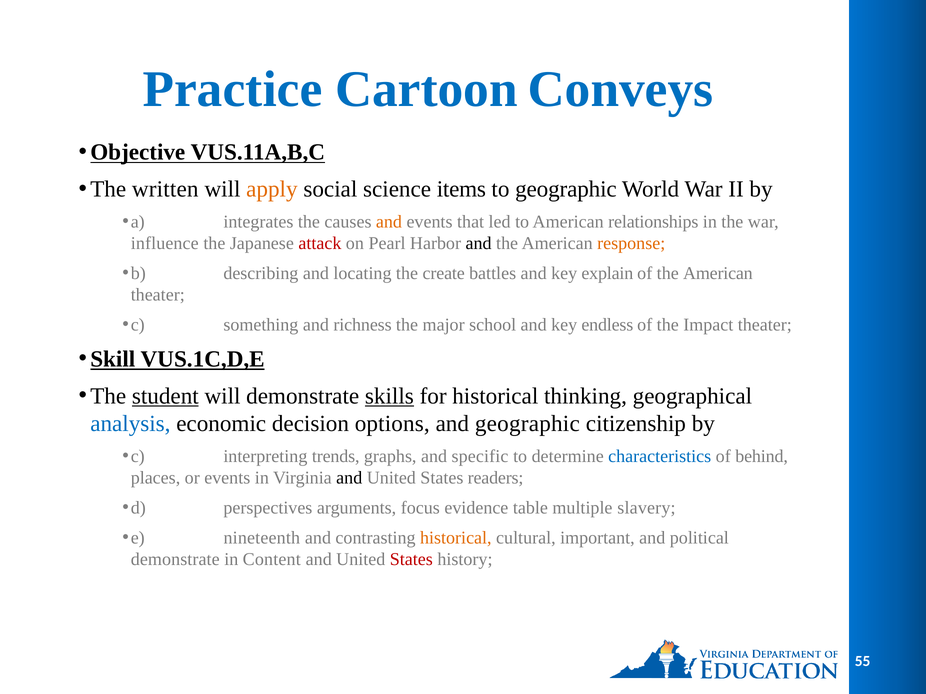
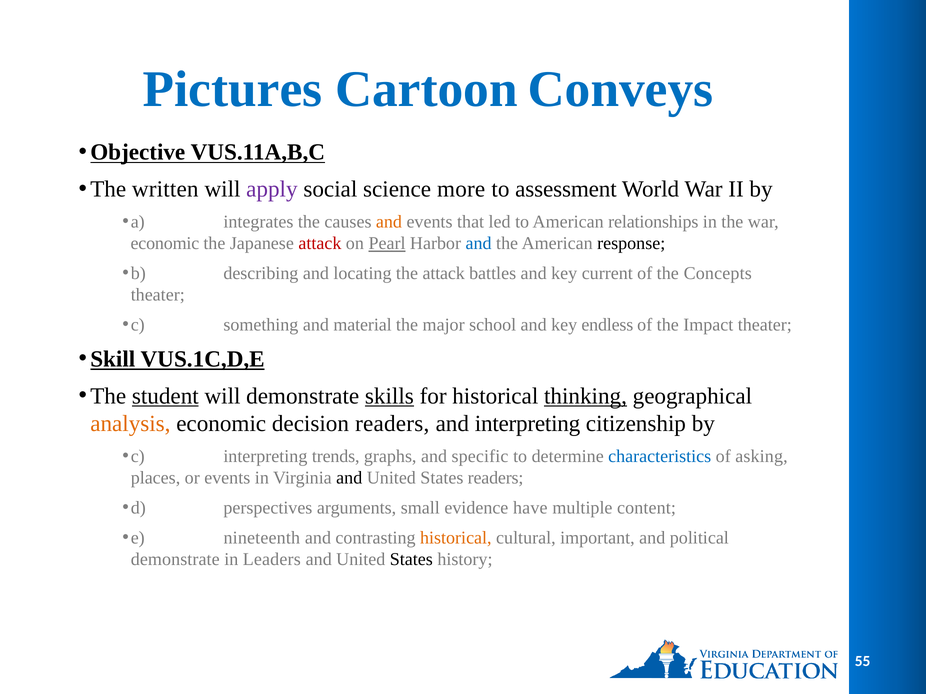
Practice: Practice -> Pictures (233, 89)
apply colour: orange -> purple (272, 189)
items: items -> more (461, 189)
to geographic: geographic -> assessment (566, 189)
influence: influence -> economic (165, 244)
Pearl underline: none -> present (387, 244)
and colour: black -> blue (479, 244)
response colour: orange -> black (631, 244)
the create: create -> attack (444, 274)
explain: explain -> current (607, 274)
of the American: American -> Concepts (718, 274)
richness: richness -> material (363, 325)
thinking underline: none -> present (586, 396)
analysis colour: blue -> orange (130, 424)
decision options: options -> readers (392, 424)
and geographic: geographic -> interpreting (528, 424)
behind: behind -> asking (761, 457)
focus: focus -> small (420, 508)
table: table -> have (530, 508)
slavery: slavery -> content (647, 508)
Content: Content -> Leaders (272, 560)
States colour: red -> black (411, 560)
